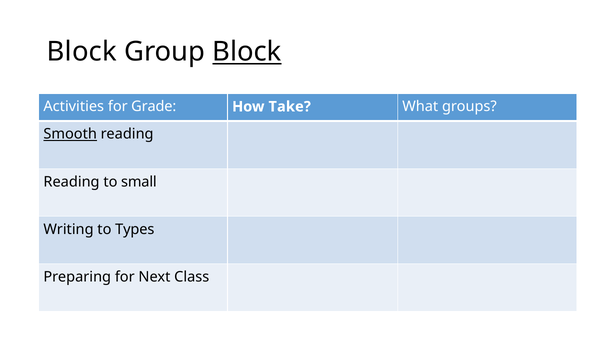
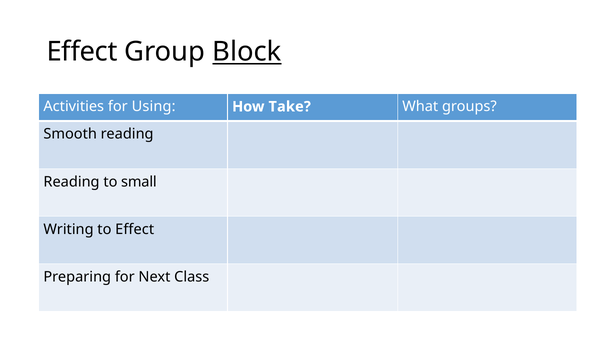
Block: Block -> Effect (82, 52)
Grade: Grade -> Using (154, 106)
Smooth underline: present -> none (70, 134)
to Types: Types -> Effect (135, 229)
